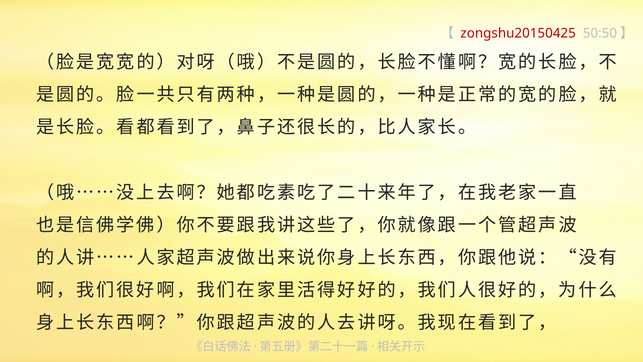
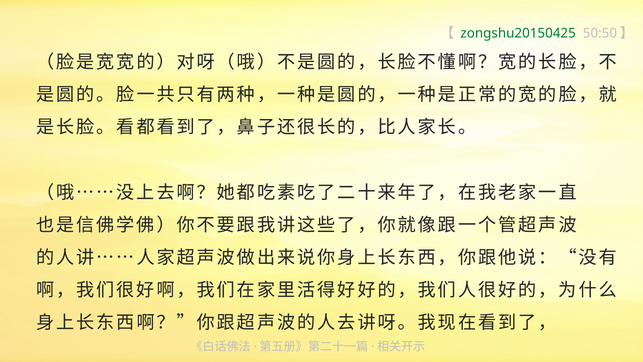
zongshu20150425 colour: red -> green (518, 33)
